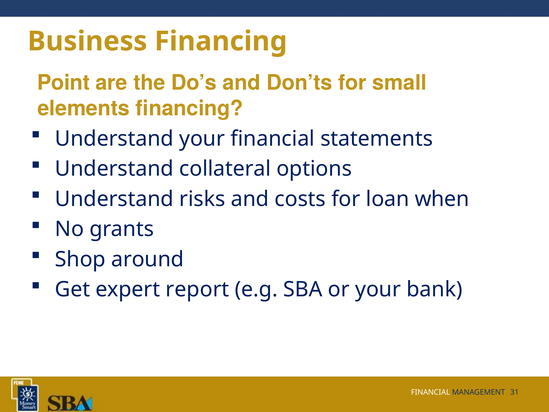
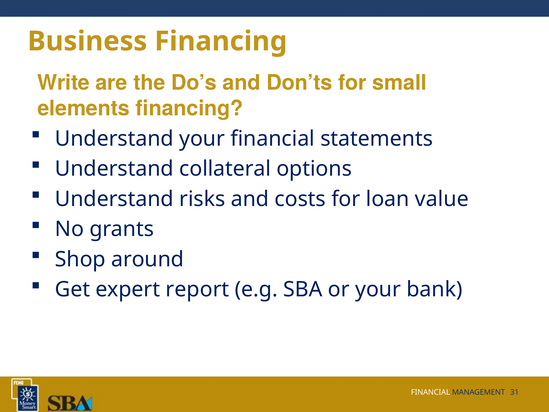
Point: Point -> Write (64, 83)
when: when -> value (442, 199)
